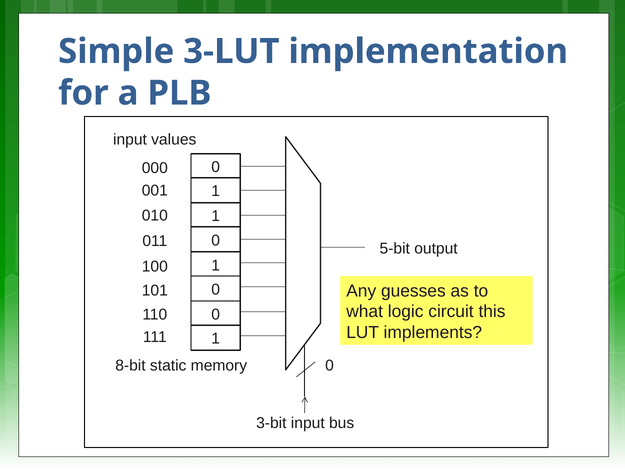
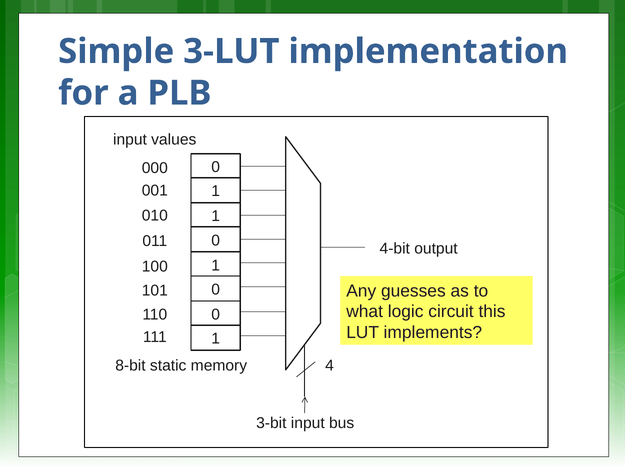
5-bit: 5-bit -> 4-bit (395, 249)
memory 0: 0 -> 4 (330, 366)
